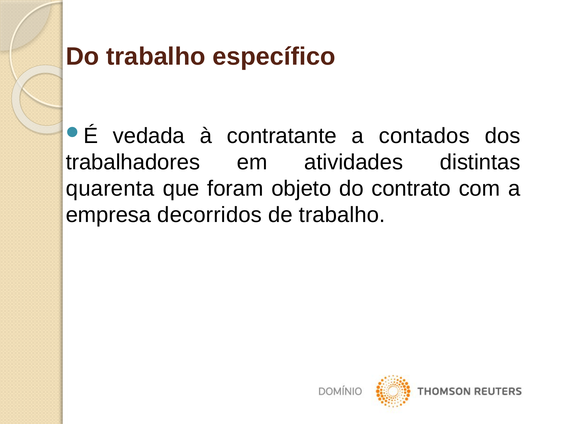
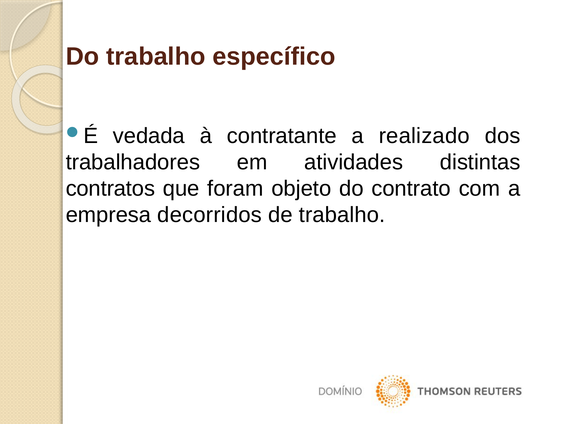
contados: contados -> realizado (424, 136)
quarenta: quarenta -> contratos (110, 189)
